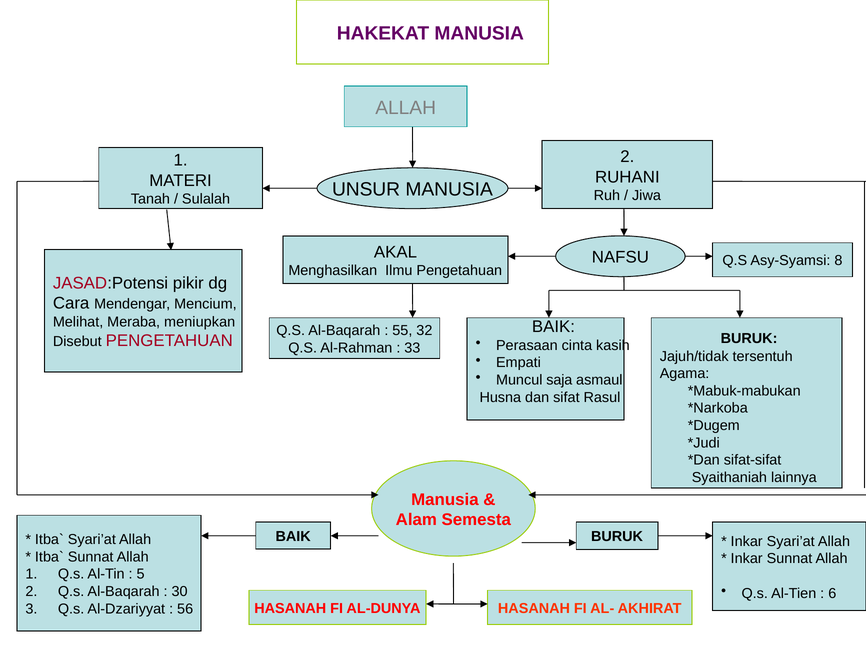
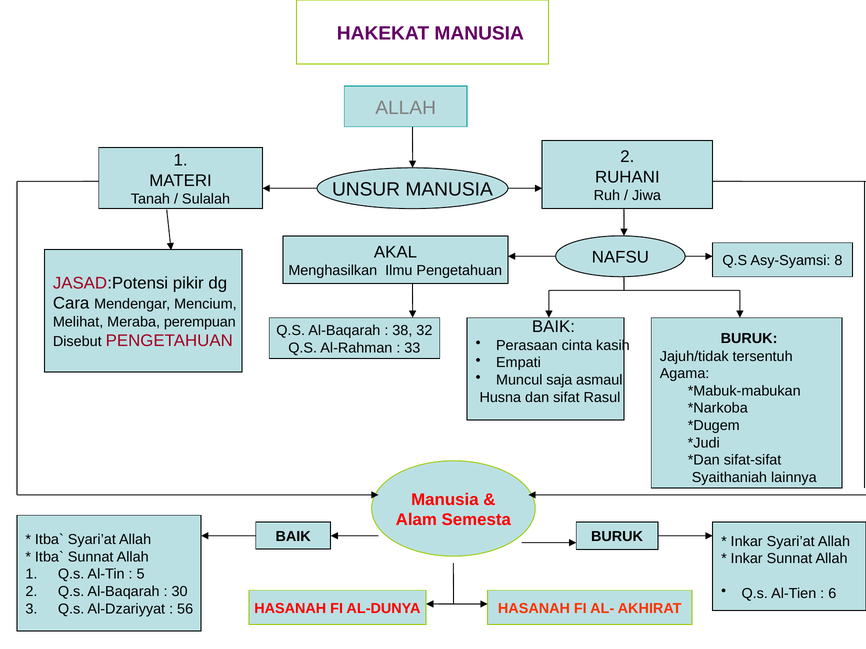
meniupkan: meniupkan -> perempuan (200, 322)
55: 55 -> 38 (402, 331)
